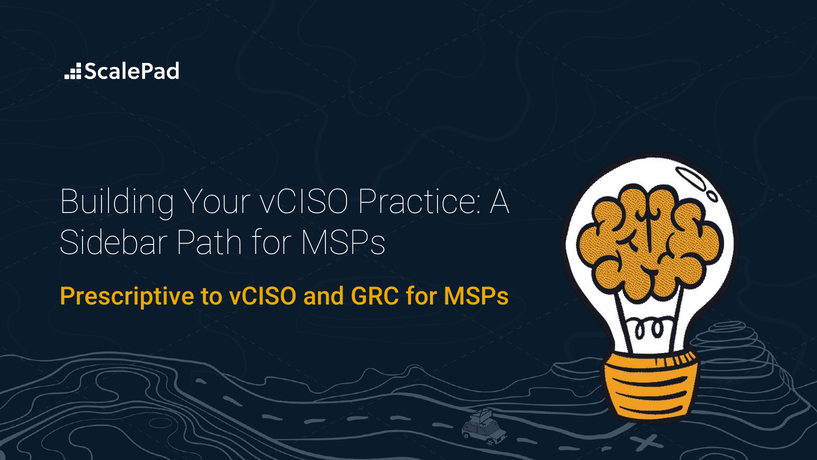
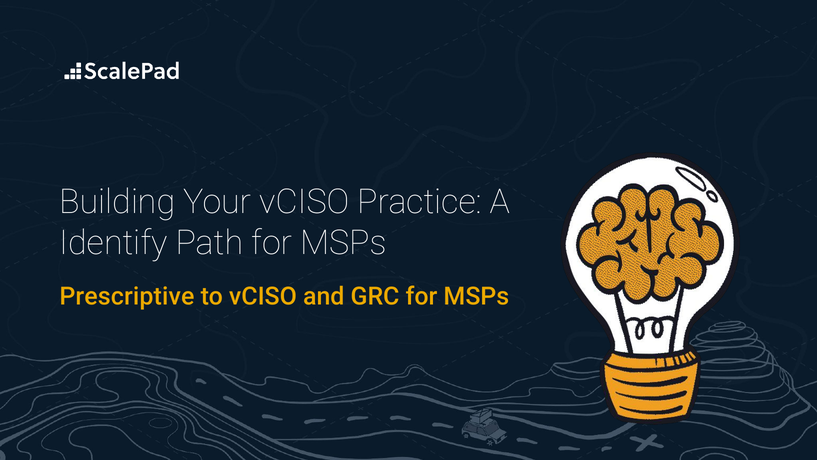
Sidebar: Sidebar -> Identify (113, 243)
